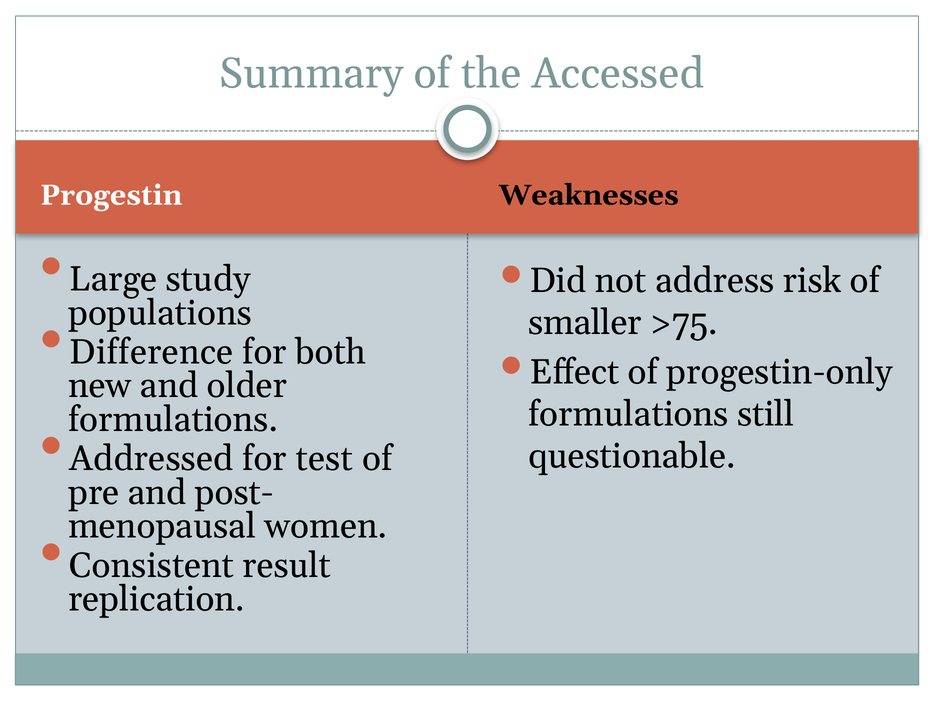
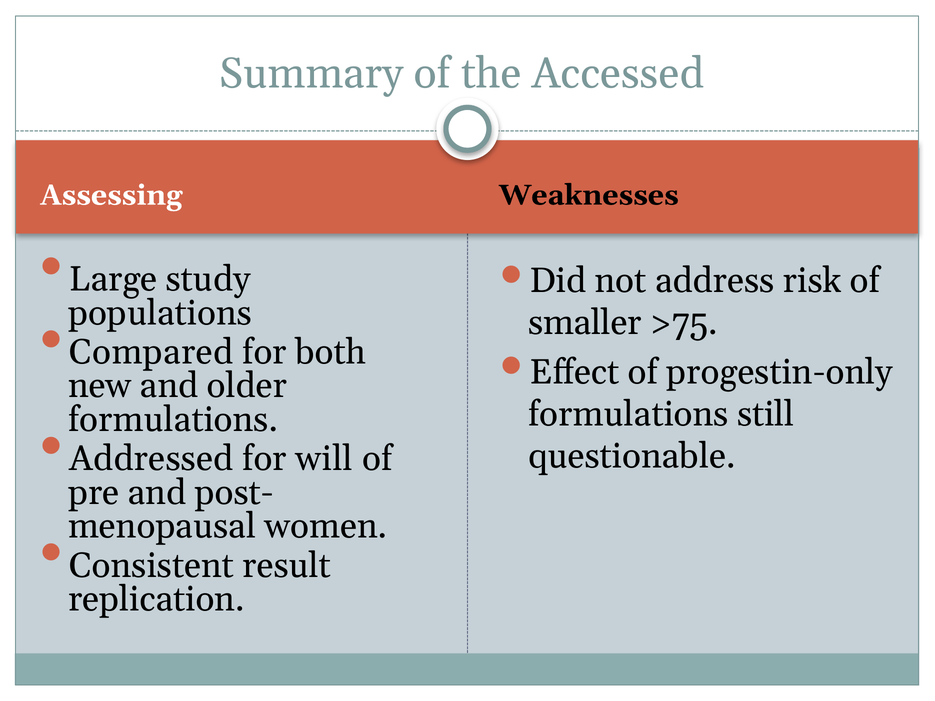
Progestin: Progestin -> Assessing (111, 195)
Difference: Difference -> Compared (151, 352)
test: test -> will (324, 459)
